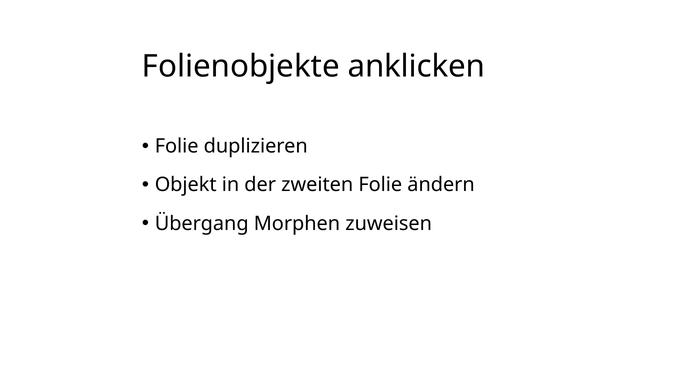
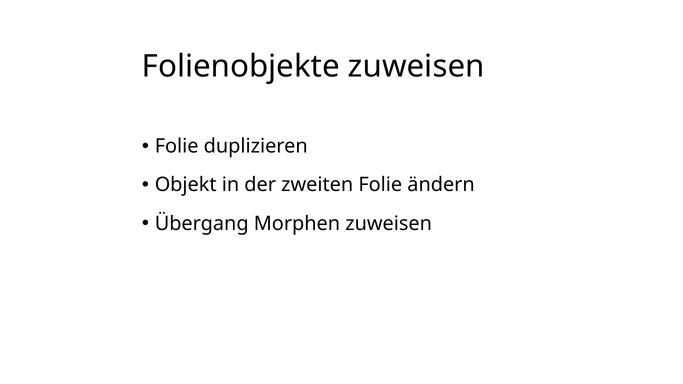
Folienobjekte anklicken: anklicken -> zuweisen (416, 66)
